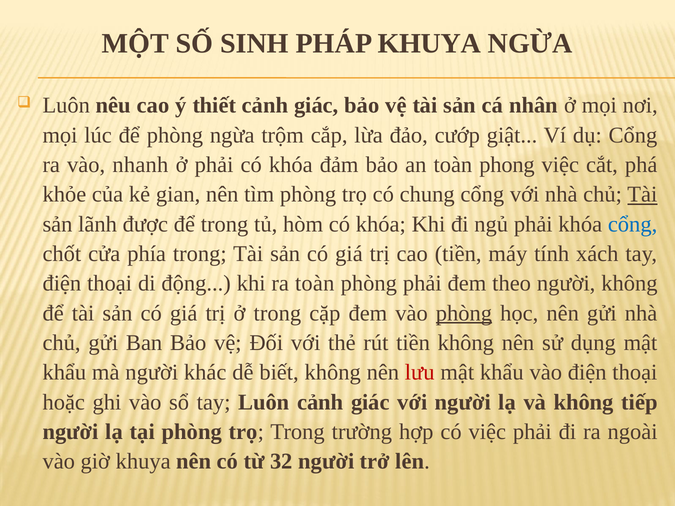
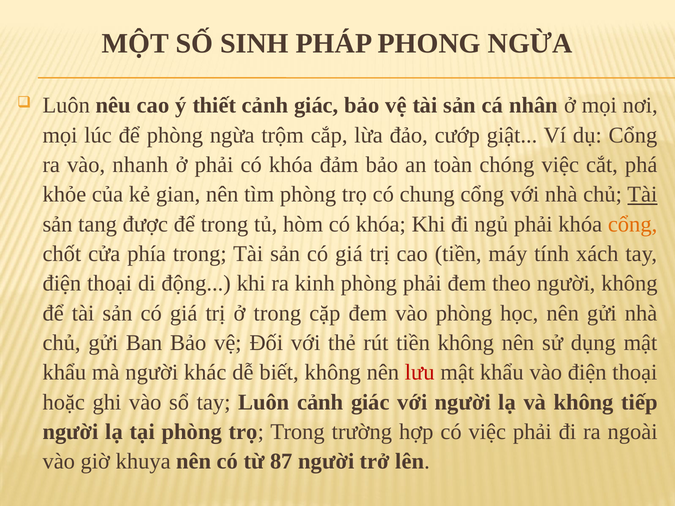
PHÁP KHUYA: KHUYA -> PHONG (429, 43)
phong: phong -> chóng (507, 165)
lãnh: lãnh -> tang (98, 224)
cổng colour: blue -> orange (633, 224)
ra toàn: toàn -> kinh (315, 284)
phòng underline: present -> none (464, 313)
32: 32 -> 87 (281, 462)
